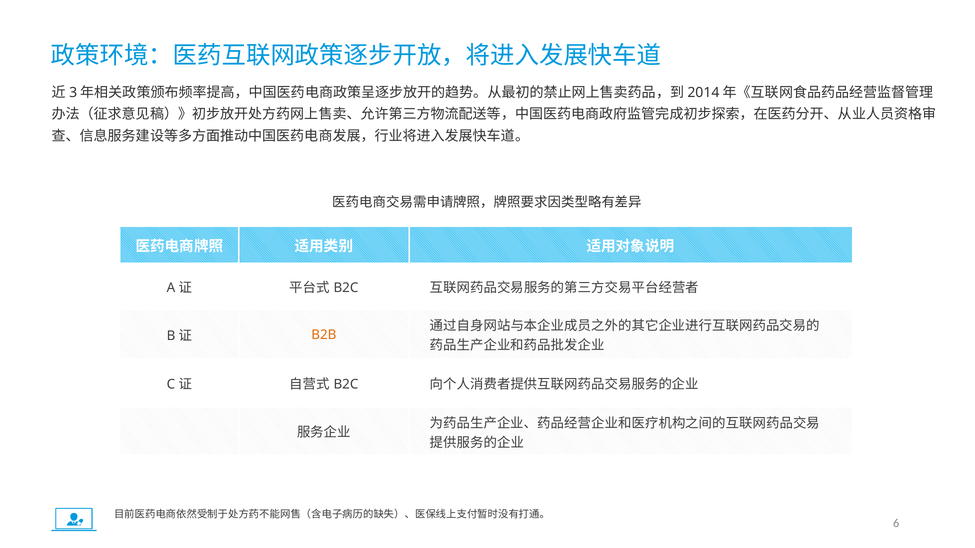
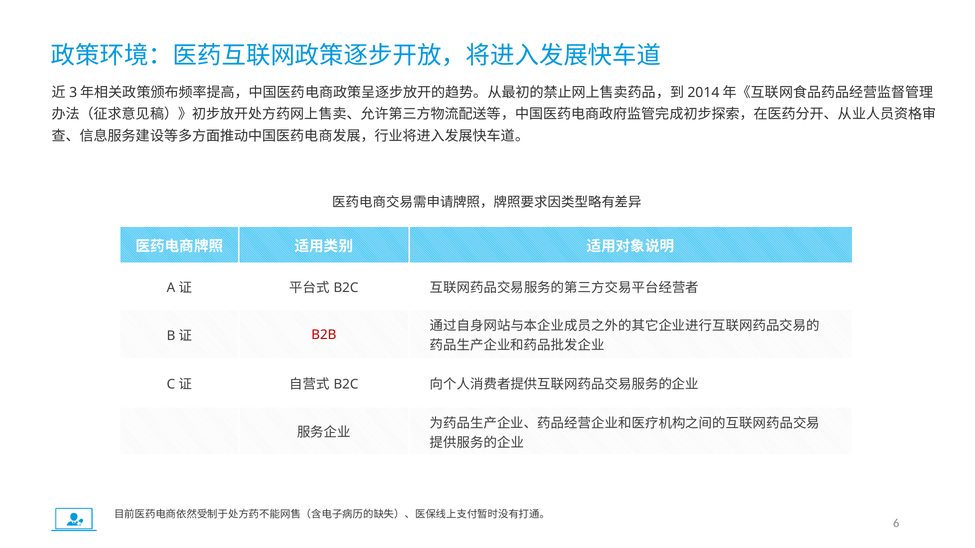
B2B colour: orange -> red (324, 335)
